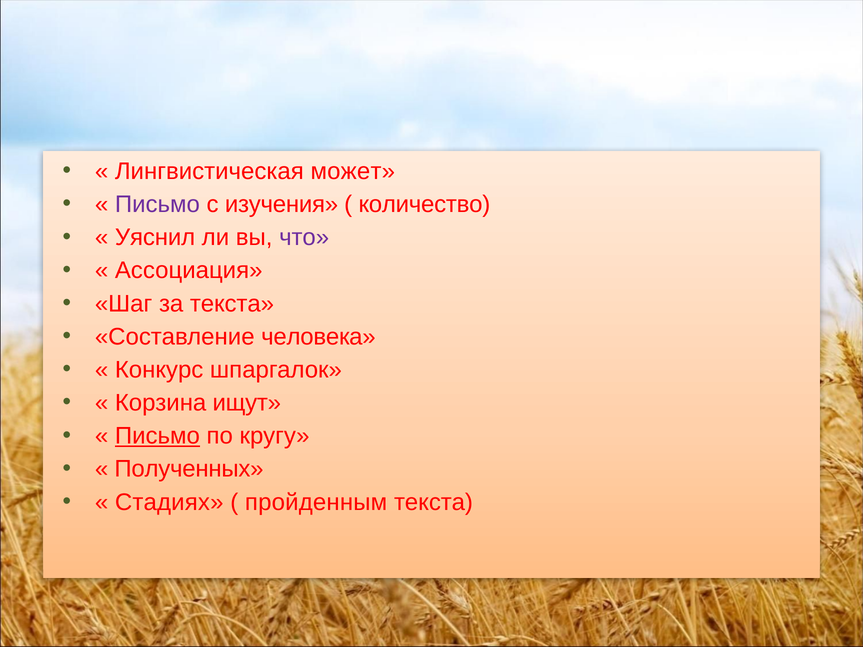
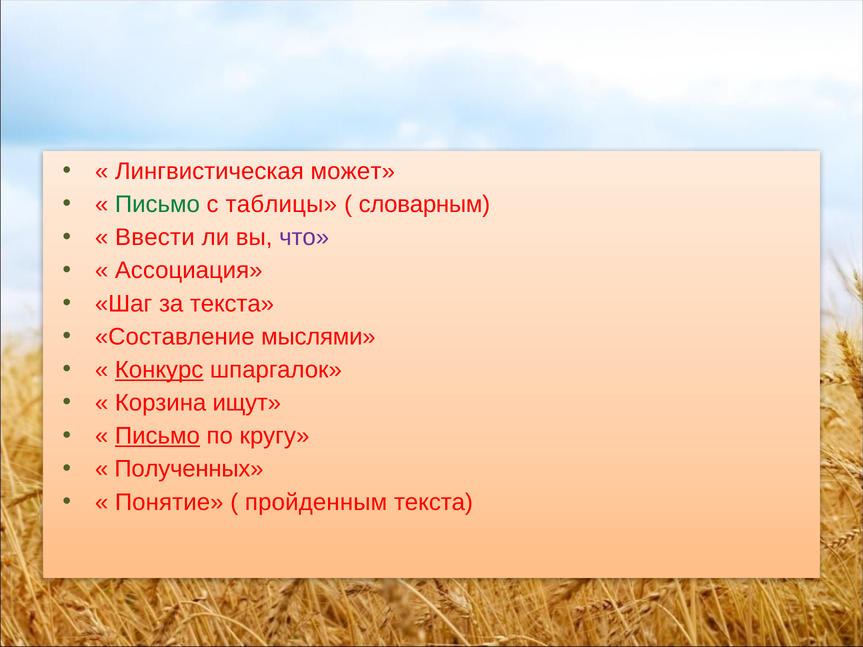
Письмо colour: purple -> green (157, 205)
изучения: изучения -> таблицы (281, 205)
количество: количество -> словарным (424, 205)
Уяснил: Уяснил -> Ввести (155, 238)
человека: человека -> мыслями (318, 337)
Конкурс underline: none -> present (159, 370)
Стадиях: Стадиях -> Понятие (169, 502)
